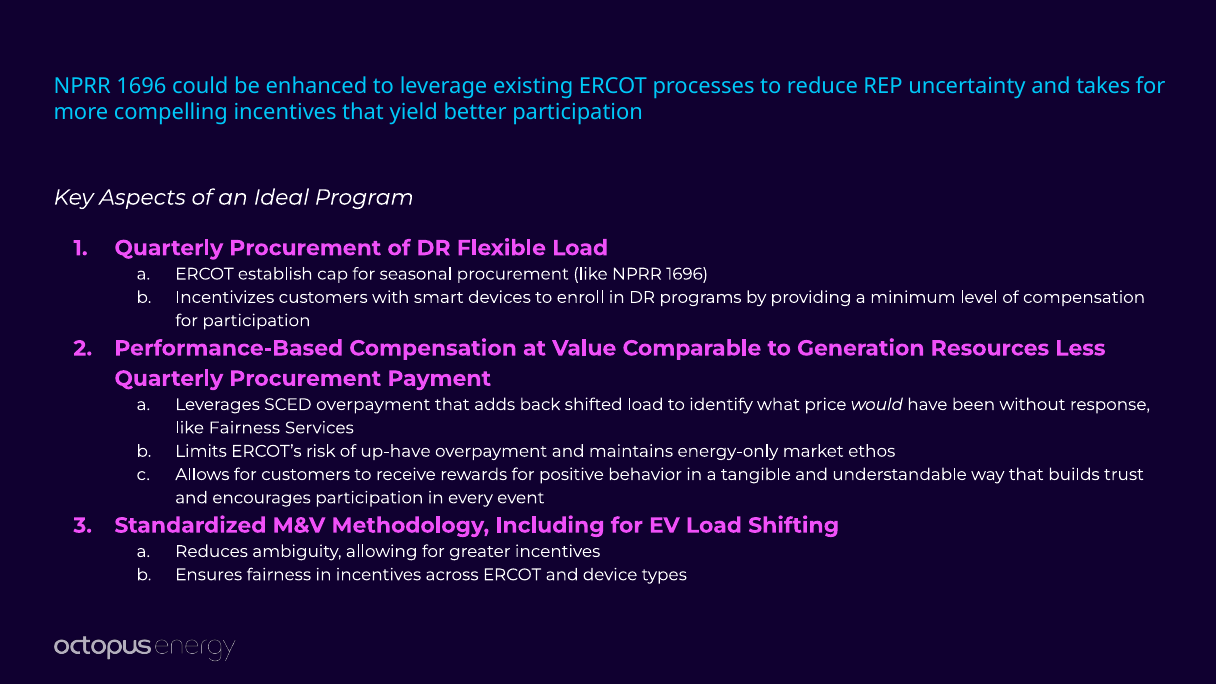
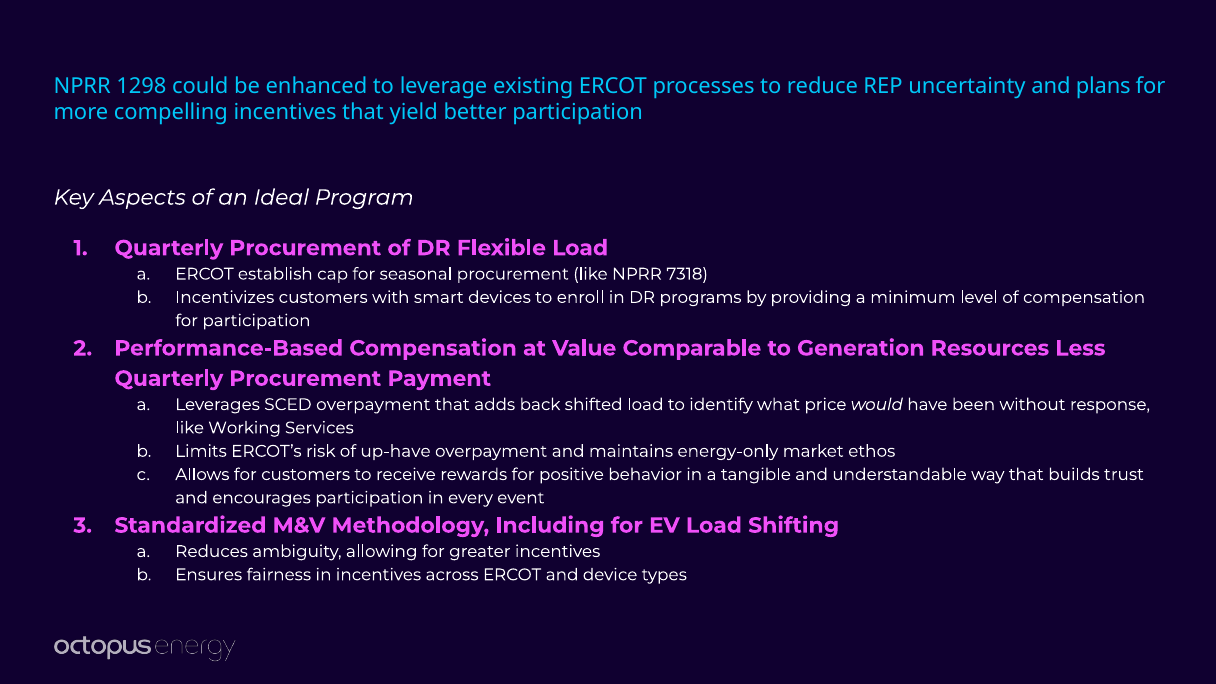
1696: 1696 -> 1298 (141, 86)
takes: takes -> plans (1103, 86)
like NPRR 1696: 1696 -> 7318 (687, 274)
like Fairness: Fairness -> Working (245, 428)
